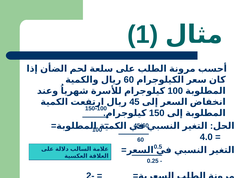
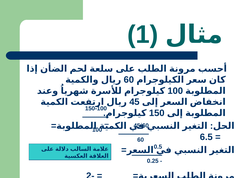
4.0: 4.0 -> 6.5 (206, 137)
